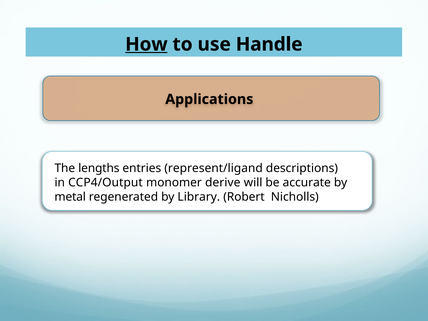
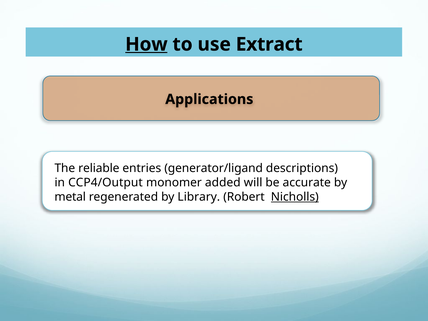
Handle: Handle -> Extract (269, 44)
lengths: lengths -> reliable (99, 168)
represent/ligand: represent/ligand -> generator/ligand (214, 168)
derive: derive -> added (223, 183)
Nicholls underline: none -> present (295, 197)
